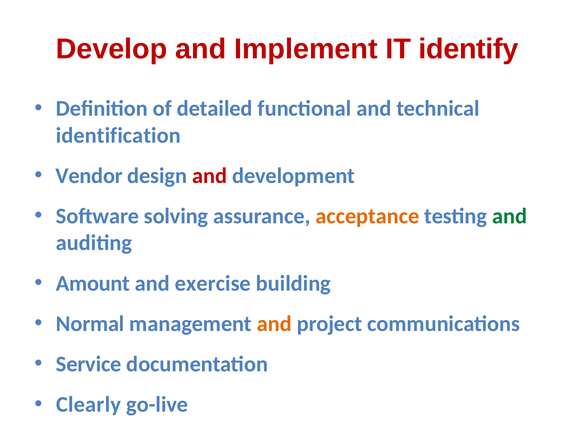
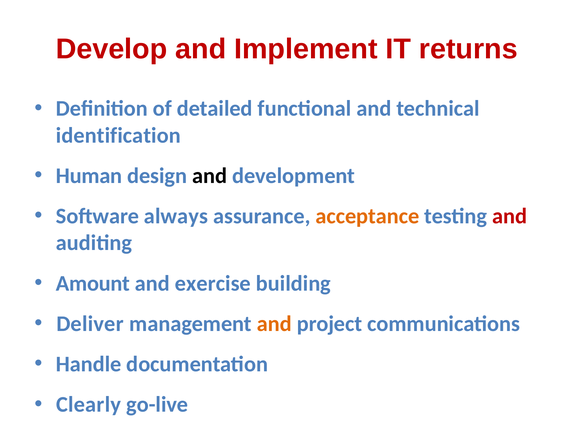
identify: identify -> returns (468, 49)
Vendor: Vendor -> Human (89, 176)
and colour: red -> black (210, 176)
solving: solving -> always (176, 216)
and colour: green -> red (510, 216)
Normal: Normal -> Deliver (90, 324)
Service: Service -> Handle (89, 365)
